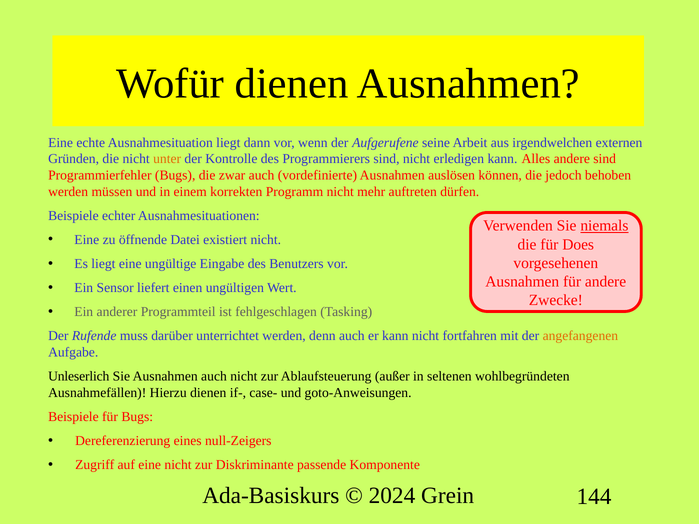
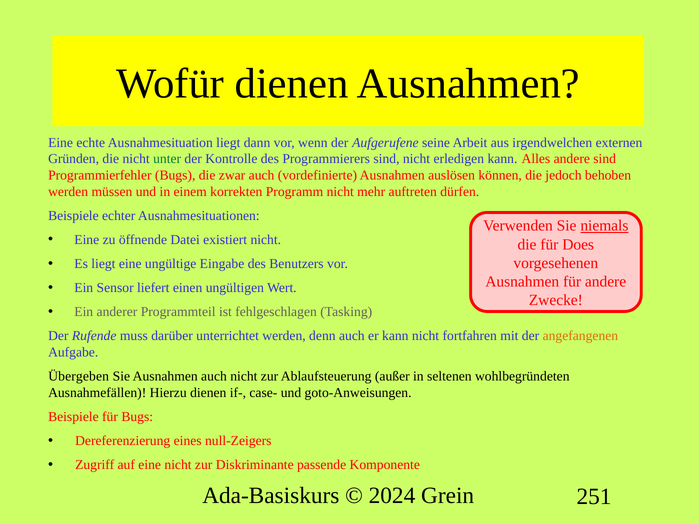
unter colour: orange -> green (167, 159)
Unleserlich: Unleserlich -> Übergeben (79, 377)
144: 144 -> 251 (594, 497)
